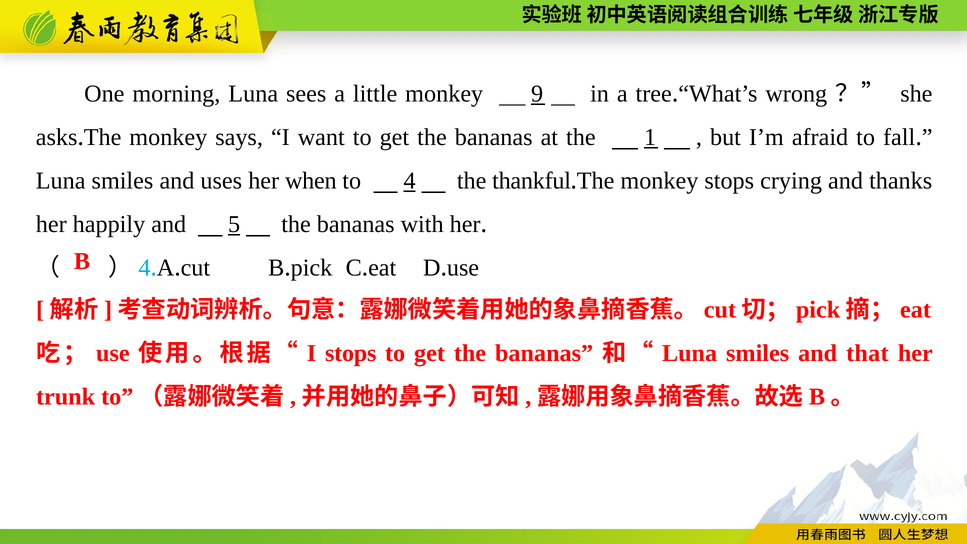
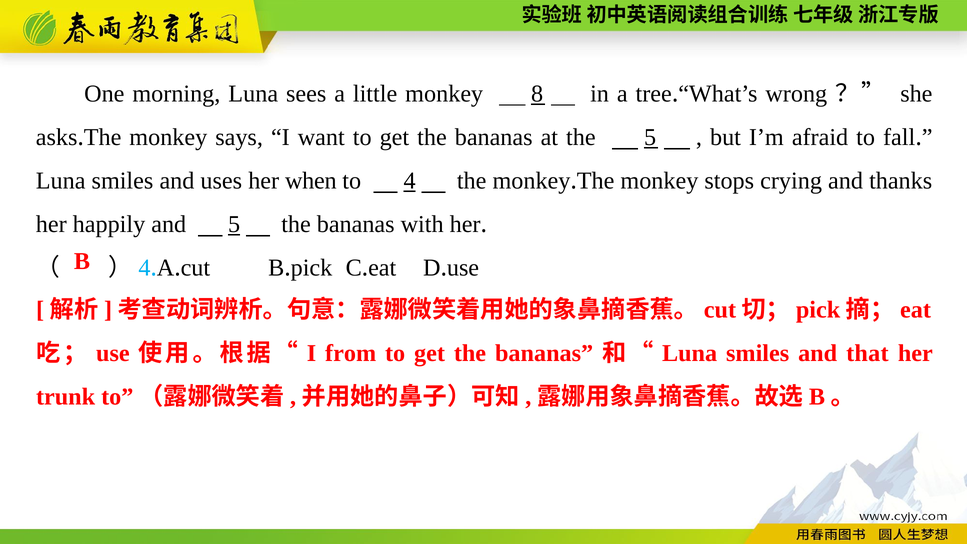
9: 9 -> 8 (537, 94)
the 1: 1 -> 5 (650, 137)
4 the thankful: thankful -> monkey (531, 181)
I stops: stops -> from (351, 353)
